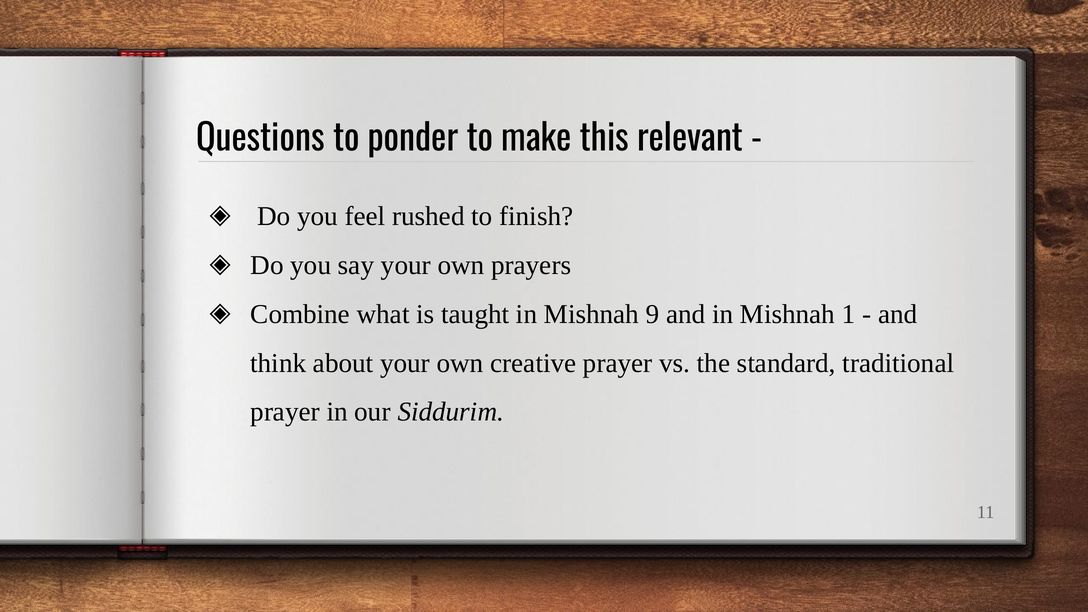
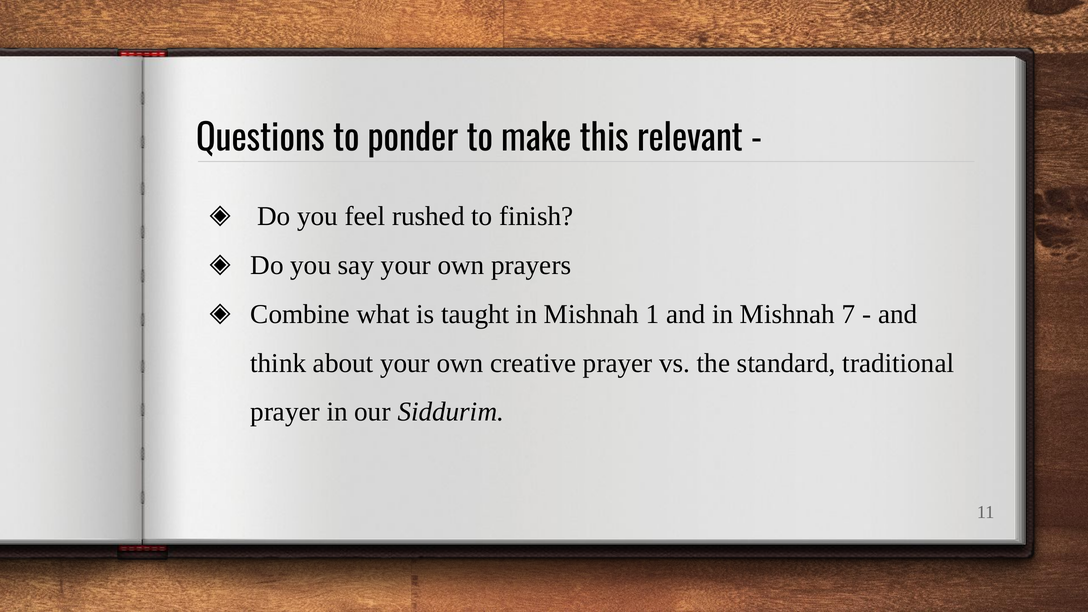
9: 9 -> 1 (653, 314)
1: 1 -> 7 (849, 314)
